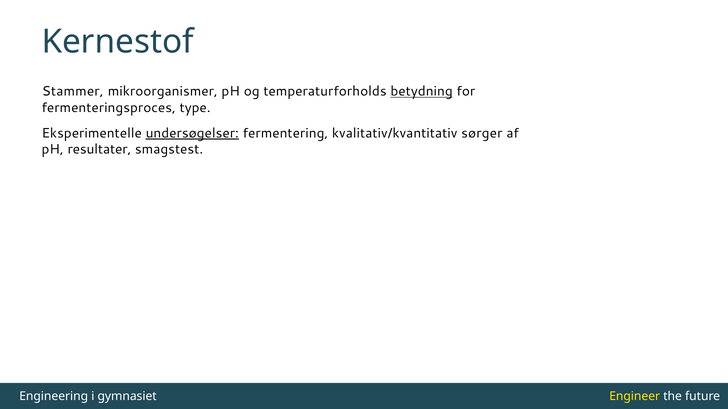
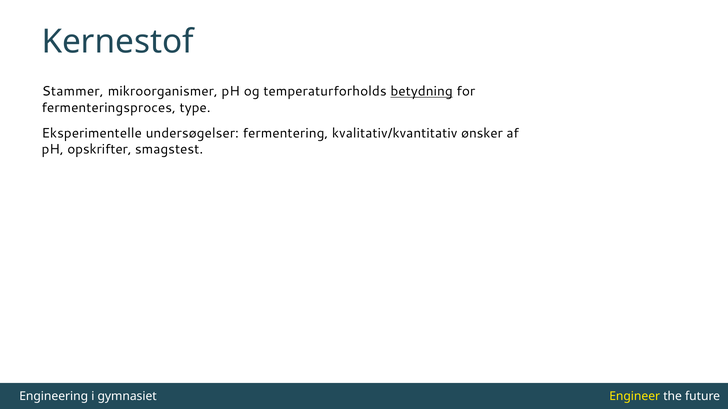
undersøgelser underline: present -> none (192, 133)
sørger: sørger -> ønsker (482, 133)
resultater: resultater -> opskrifter (99, 150)
